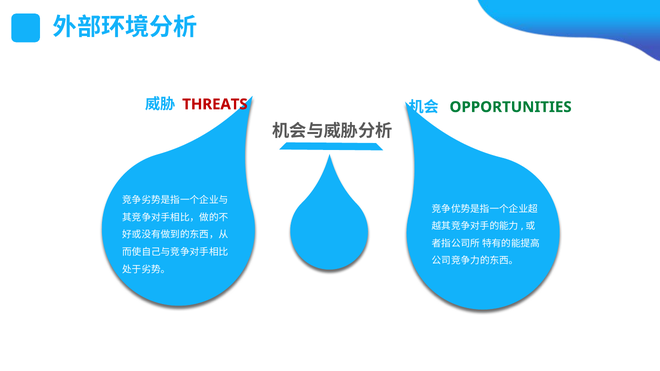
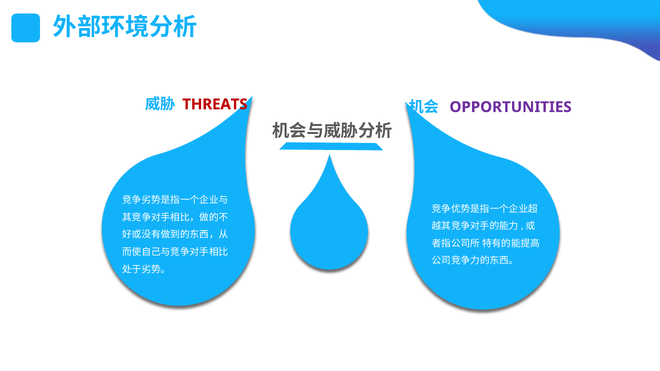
OPPORTUNITIES colour: green -> purple (511, 107)
